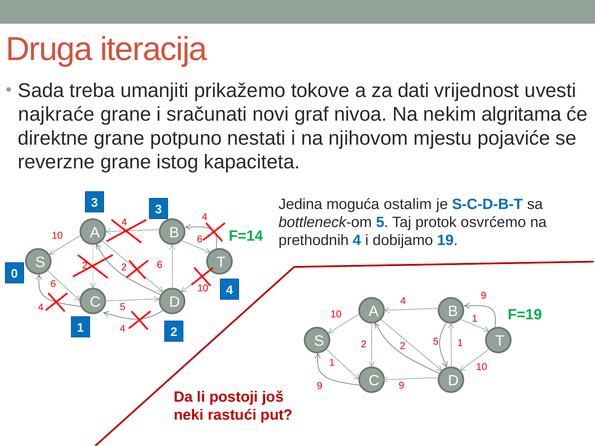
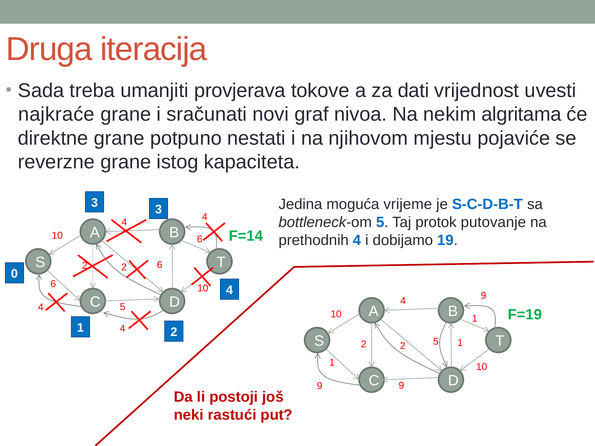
prikažemo: prikažemo -> provjerava (240, 91)
ostalim: ostalim -> vrijeme (408, 205)
osvrćemo: osvrćemo -> putovanje (493, 222)
